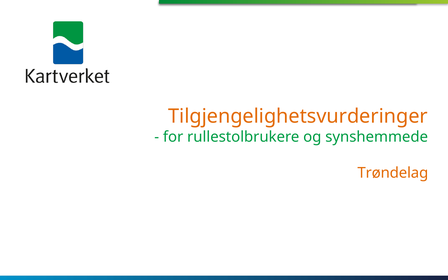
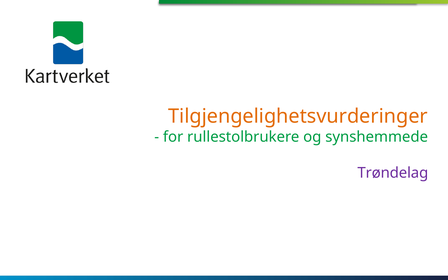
Trøndelag colour: orange -> purple (393, 173)
